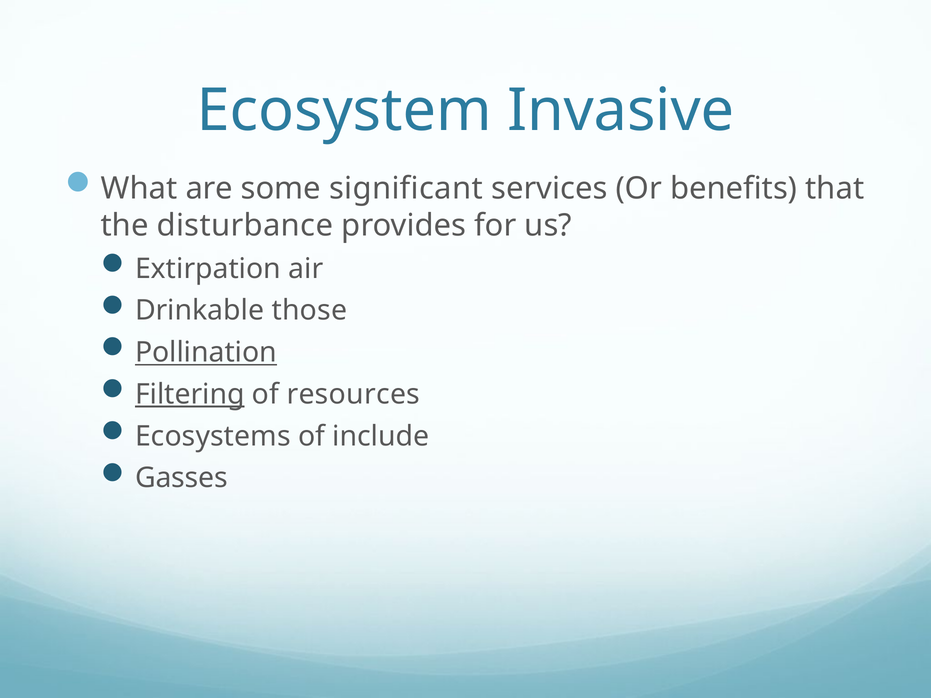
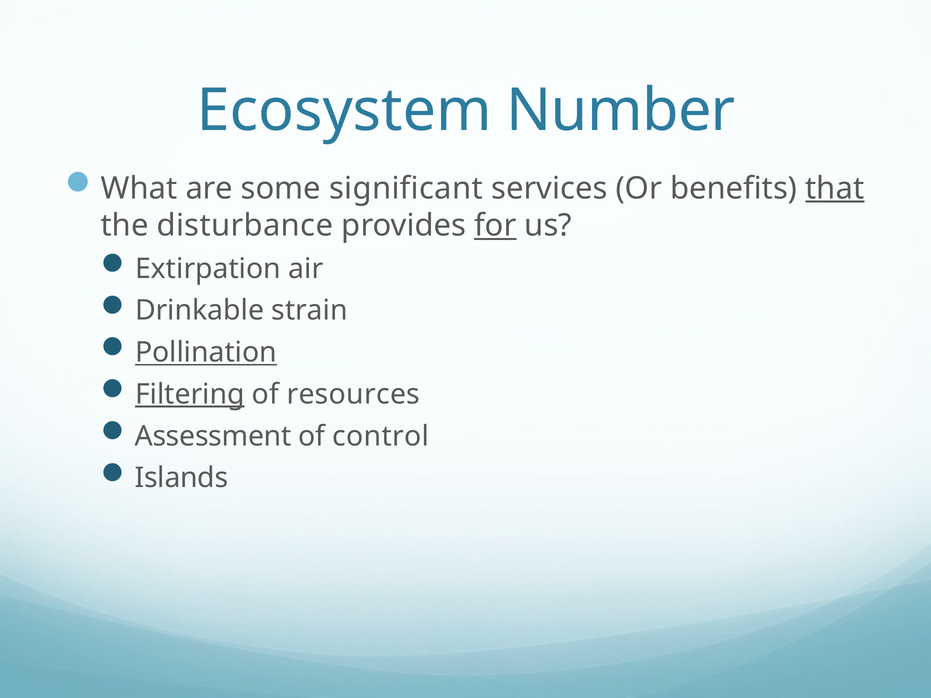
Invasive: Invasive -> Number (621, 111)
that underline: none -> present (835, 188)
for underline: none -> present (495, 226)
those: those -> strain (310, 311)
Ecosystems: Ecosystems -> Assessment (213, 436)
include: include -> control (381, 436)
Gasses: Gasses -> Islands (182, 478)
